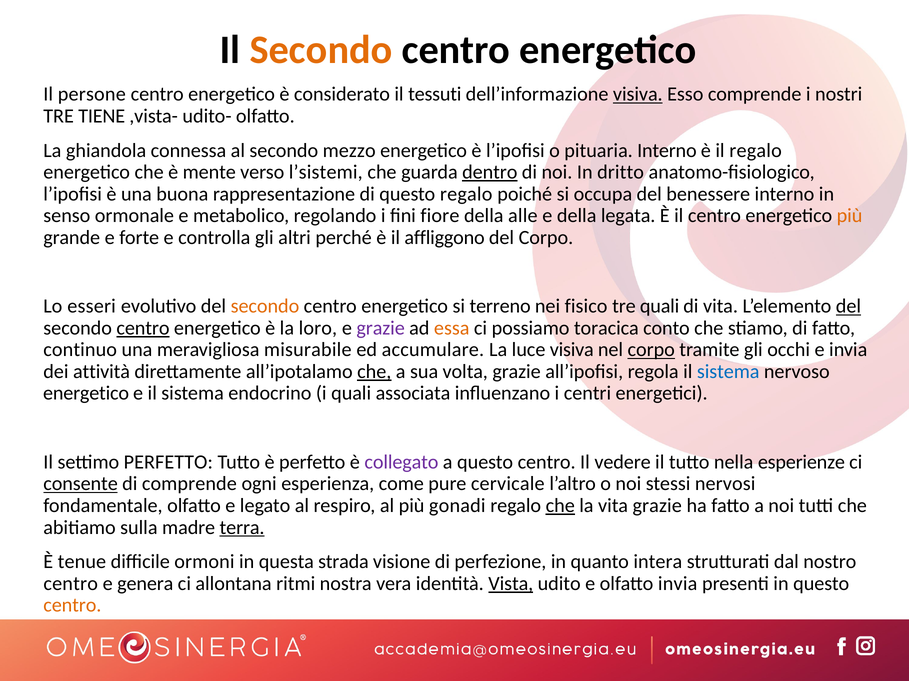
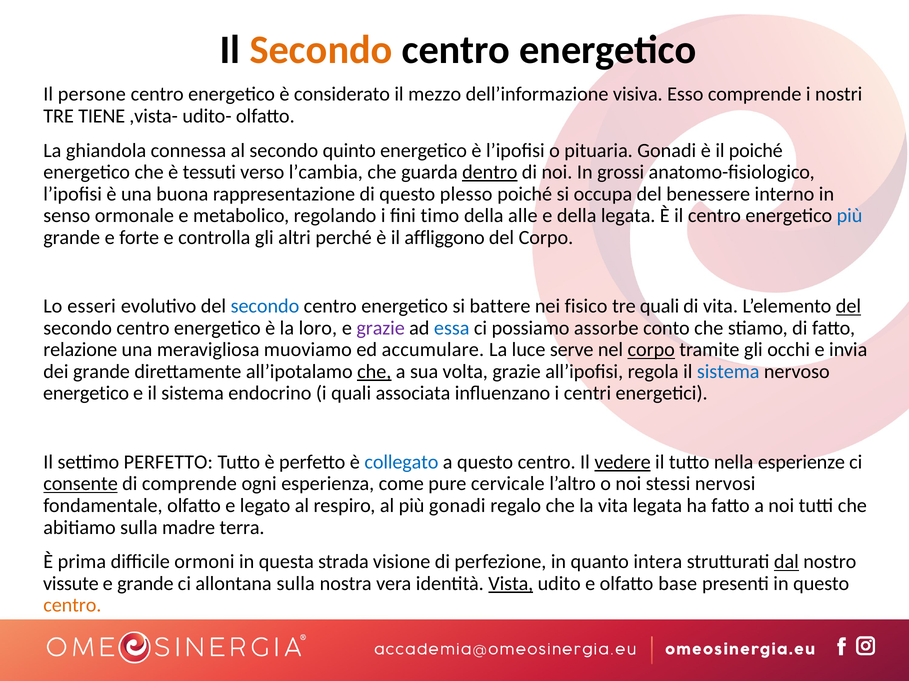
tessuti: tessuti -> mezzo (435, 94)
visiva underline: present -> none (638, 94)
mezzo: mezzo -> quinto (349, 151)
pituaria Interno: Interno -> Gonadi (667, 151)
il regalo: regalo -> poiché (756, 151)
mente: mente -> tessuti (209, 172)
l’sistemi: l’sistemi -> l’cambia (326, 172)
dritto: dritto -> grossi (621, 172)
questo regalo: regalo -> plesso (466, 194)
fiore: fiore -> timo (440, 216)
più colour: orange -> blue (850, 216)
secondo colour: orange -> blue (265, 307)
terreno: terreno -> battere (500, 307)
centro underline: present -> none (143, 328)
essa colour: orange -> blue (452, 328)
toracica: toracica -> assorbe (606, 328)
continuo: continuo -> relazione (80, 350)
misurabile: misurabile -> muoviamo (308, 350)
luce visiva: visiva -> serve (572, 350)
dei attività: attività -> grande (101, 372)
collegato colour: purple -> blue (402, 463)
vedere underline: none -> present (623, 463)
che underline: present -> none (560, 506)
vita grazie: grazie -> legata (657, 506)
terra underline: present -> none (242, 528)
tenue: tenue -> prima (82, 562)
dal underline: none -> present (786, 562)
centro: centro -> vissute (71, 584)
e genera: genera -> grande (145, 584)
allontana ritmi: ritmi -> sulla (296, 584)
olfatto invia: invia -> base (678, 584)
